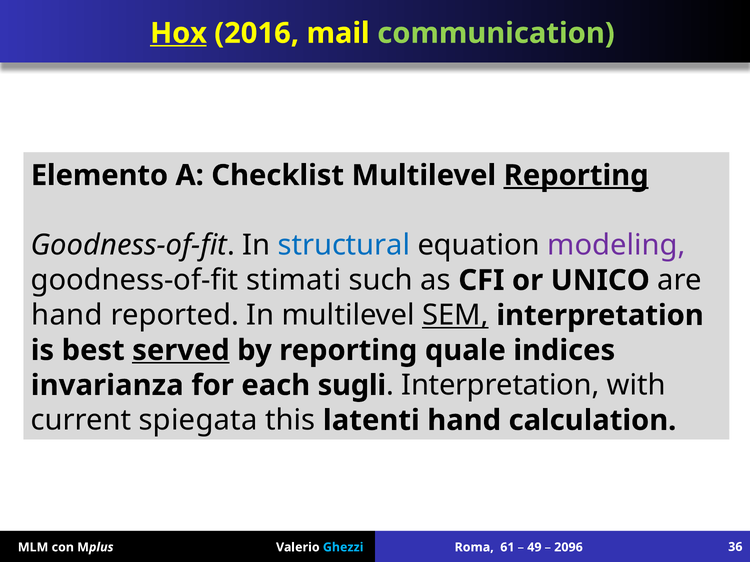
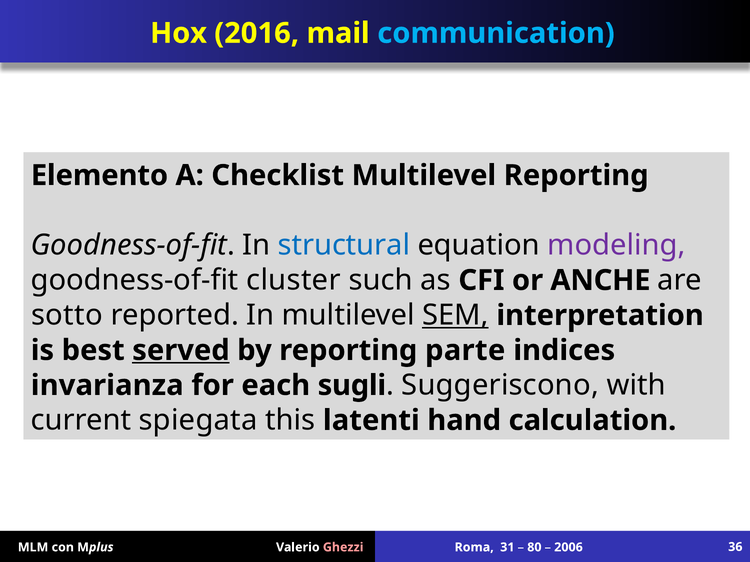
Hox underline: present -> none (179, 33)
communication colour: light green -> light blue (496, 33)
Reporting underline: present -> none (576, 176)
stimati: stimati -> cluster (294, 281)
UNICO: UNICO -> ANCHE (600, 281)
hand: hand -> sotto (67, 316)
quale: quale -> parte (465, 351)
Interpretation: Interpretation -> Suggeriscono (500, 386)
Ghezzi colour: light blue -> pink (343, 548)
61: 61 -> 31 (507, 548)
49: 49 -> 80 (534, 548)
2096: 2096 -> 2006 (569, 548)
